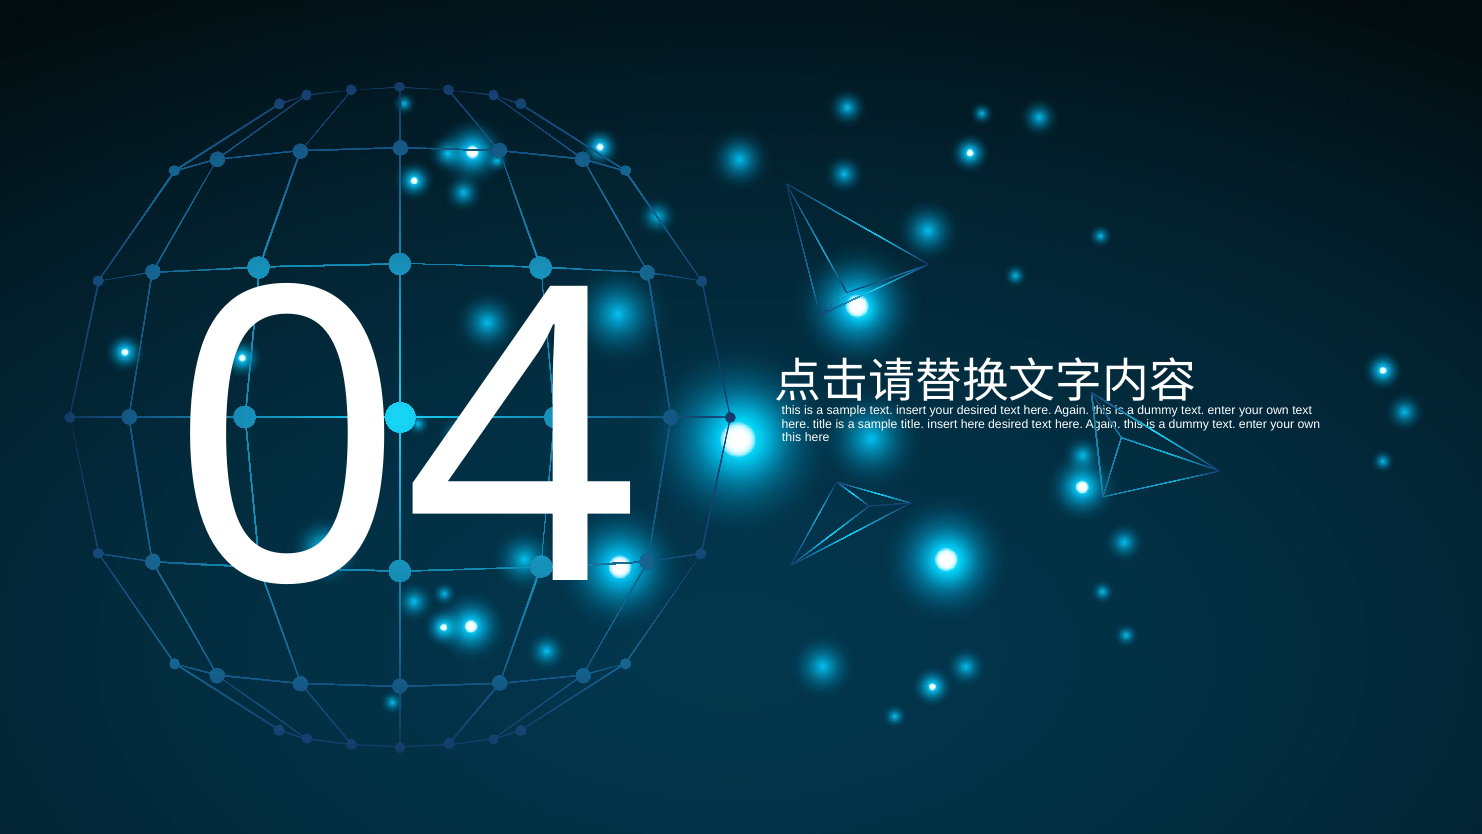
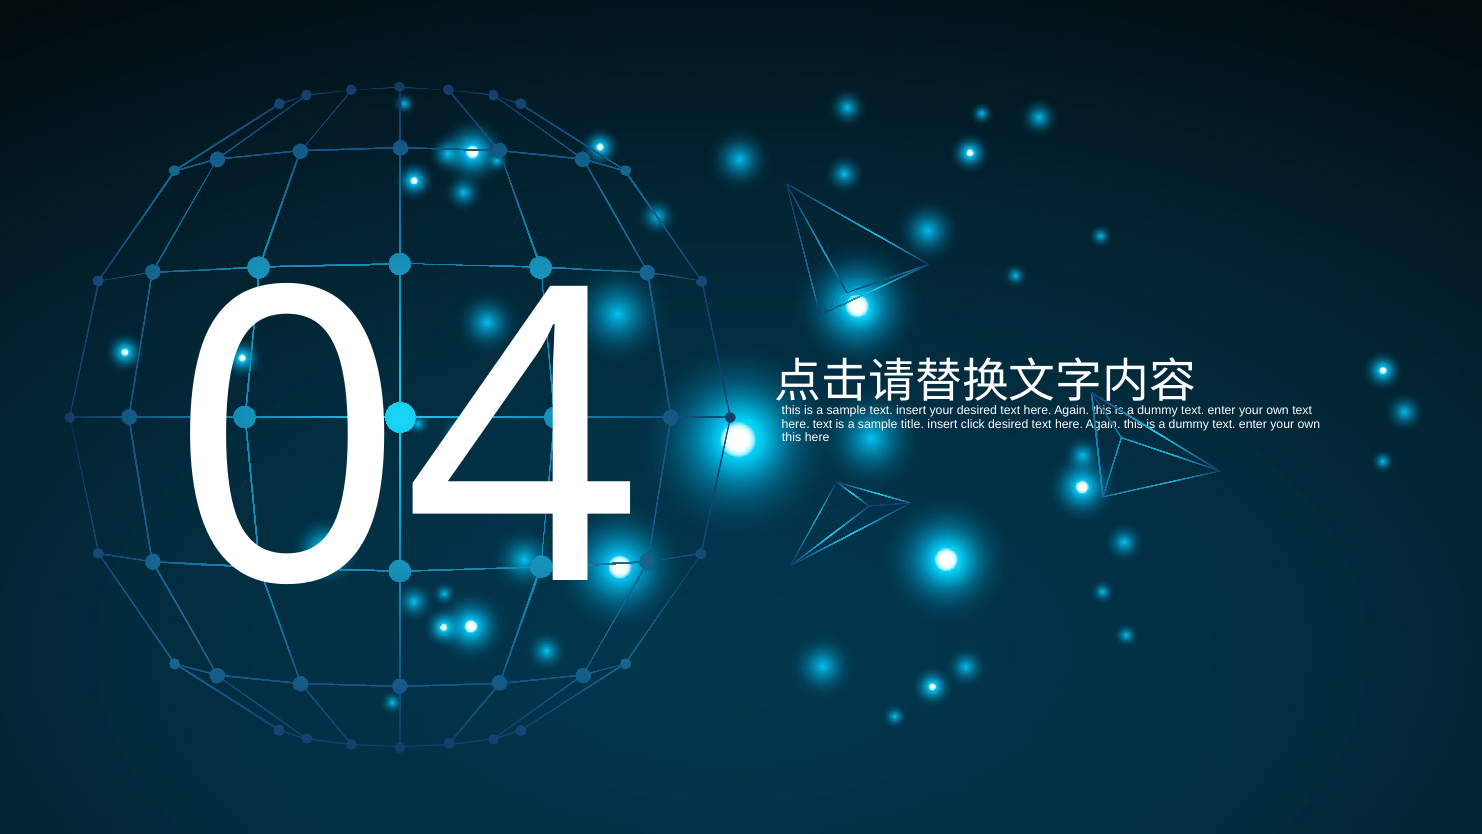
here title: title -> text (823, 424)
insert here: here -> click (973, 424)
